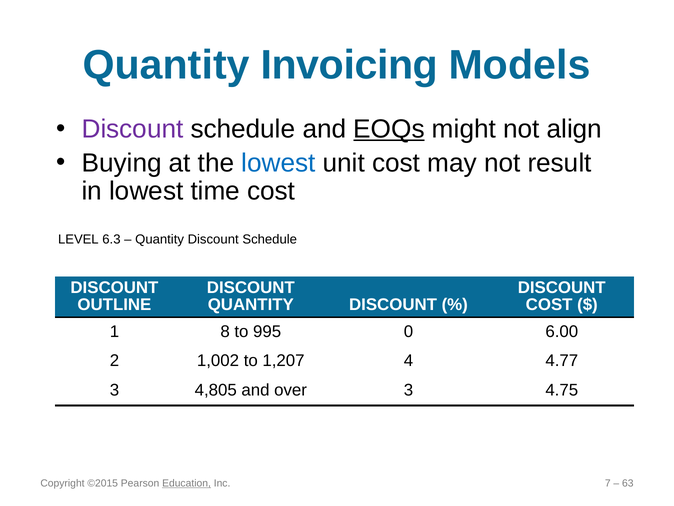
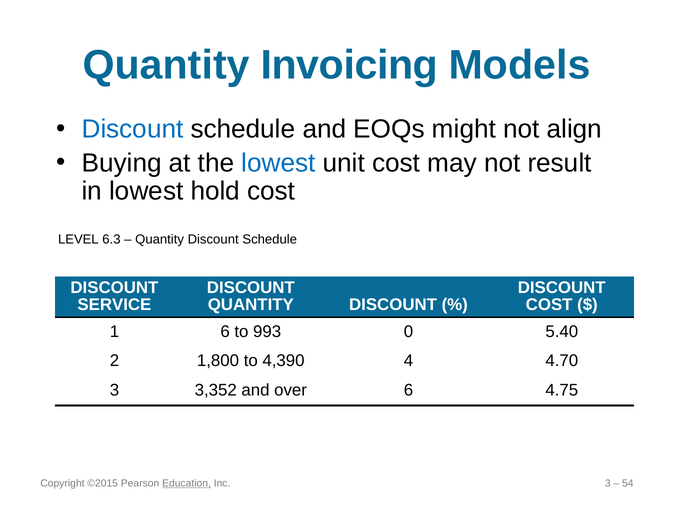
Discount colour: purple -> blue (133, 129)
EOQs underline: present -> none (389, 129)
time: time -> hold (215, 191)
OUTLINE: OUTLINE -> SERVICE (114, 305)
1 8: 8 -> 6 (225, 331)
995: 995 -> 993 (267, 331)
6.00: 6.00 -> 5.40 (562, 331)
1,002: 1,002 -> 1,800 (218, 361)
1,207: 1,207 -> 4,390 (283, 361)
4.77: 4.77 -> 4.70 (562, 361)
4,805: 4,805 -> 3,352 (216, 390)
over 3: 3 -> 6 (409, 390)
Inc 7: 7 -> 3 (608, 483)
63: 63 -> 54 (628, 483)
